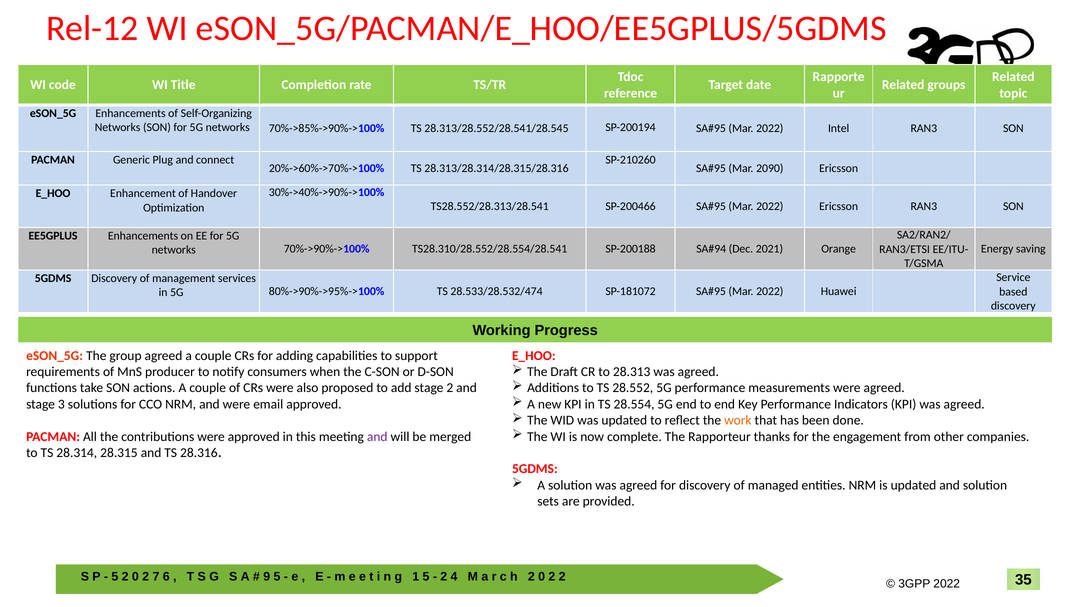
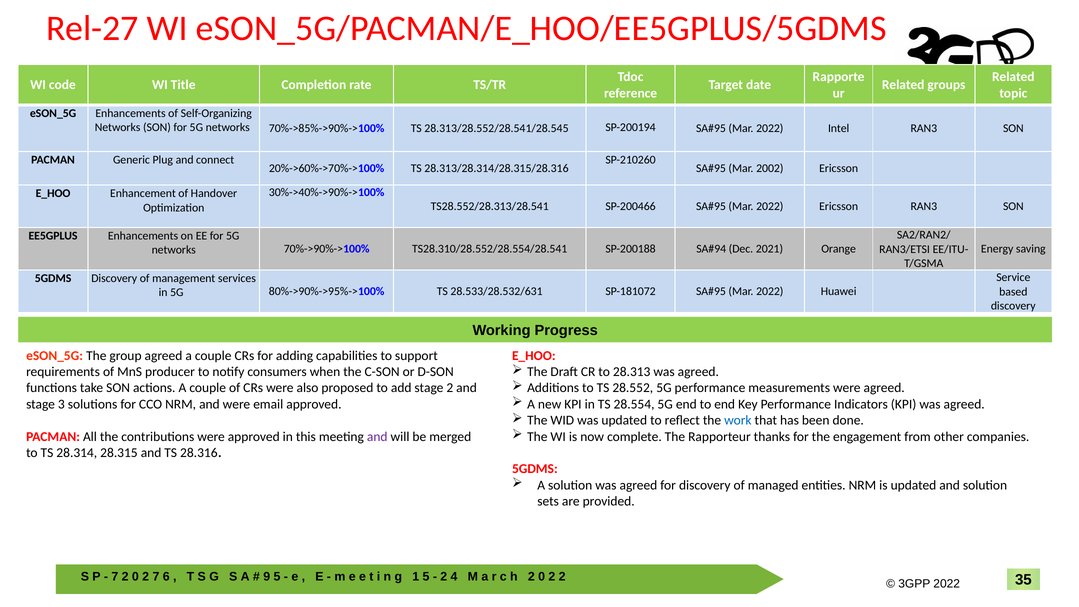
Rel-12: Rel-12 -> Rel-27 (92, 28)
2090: 2090 -> 2002 (770, 169)
28.533/28.532/474: 28.533/28.532/474 -> 28.533/28.532/631 (497, 291)
work colour: orange -> blue (738, 420)
5: 5 -> 7 (115, 576)
